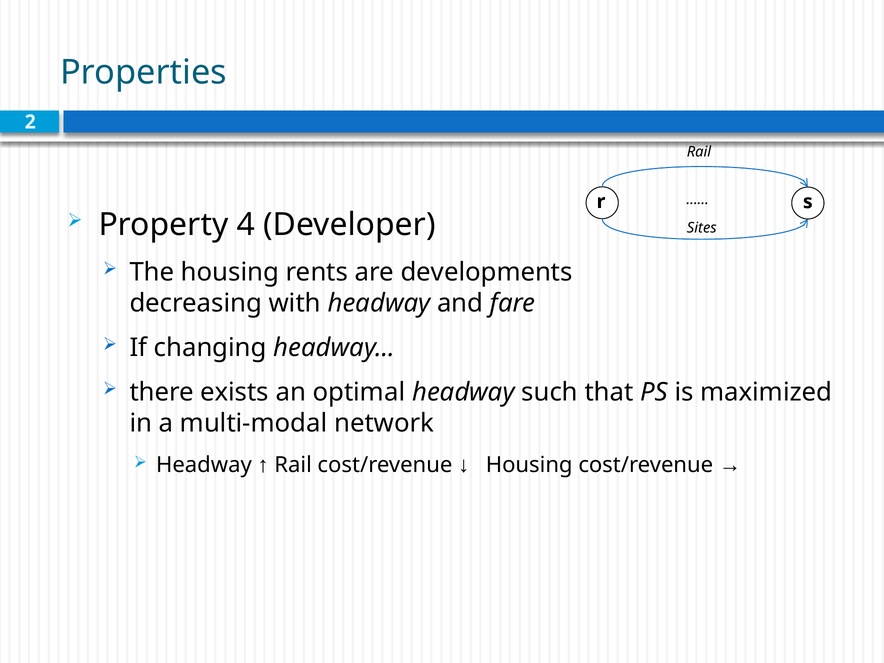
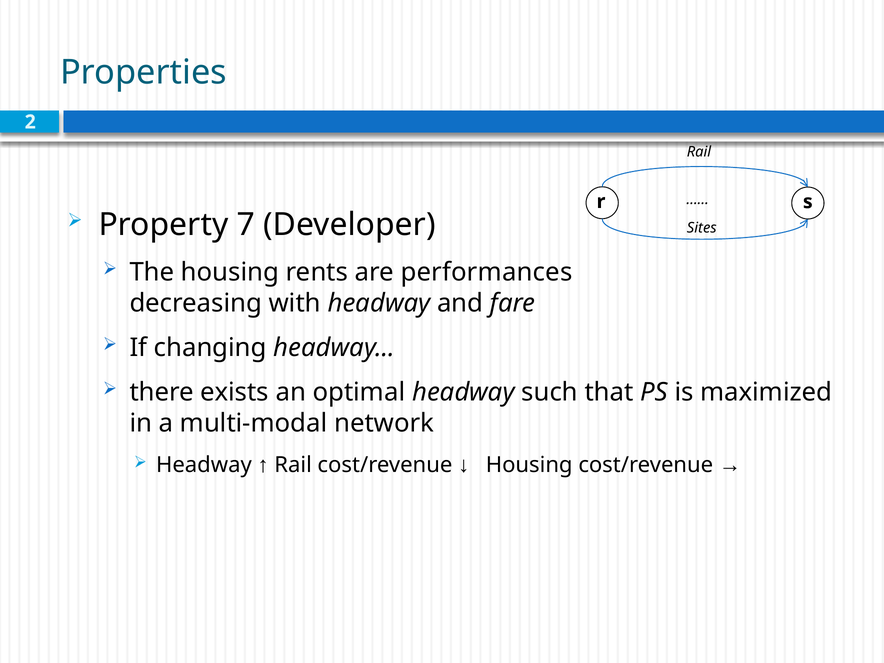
4: 4 -> 7 (246, 225)
developments: developments -> performances (487, 272)
